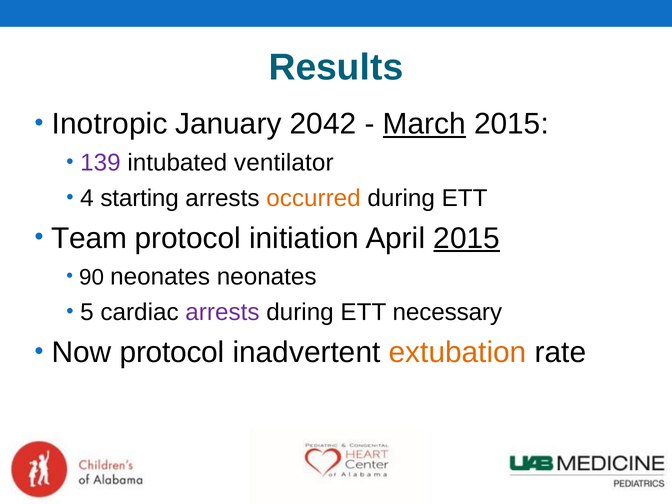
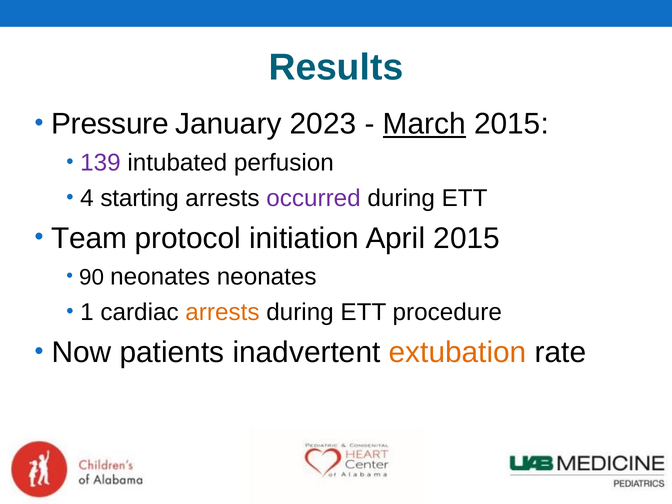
Inotropic: Inotropic -> Pressure (110, 124)
2042: 2042 -> 2023 (323, 124)
ventilator: ventilator -> perfusion (284, 163)
occurred colour: orange -> purple (313, 198)
2015 underline: present -> none (467, 238)
5: 5 -> 1 (87, 312)
arrests colour: purple -> orange (222, 312)
necessary: necessary -> procedure (447, 312)
Now protocol: protocol -> patients (172, 352)
